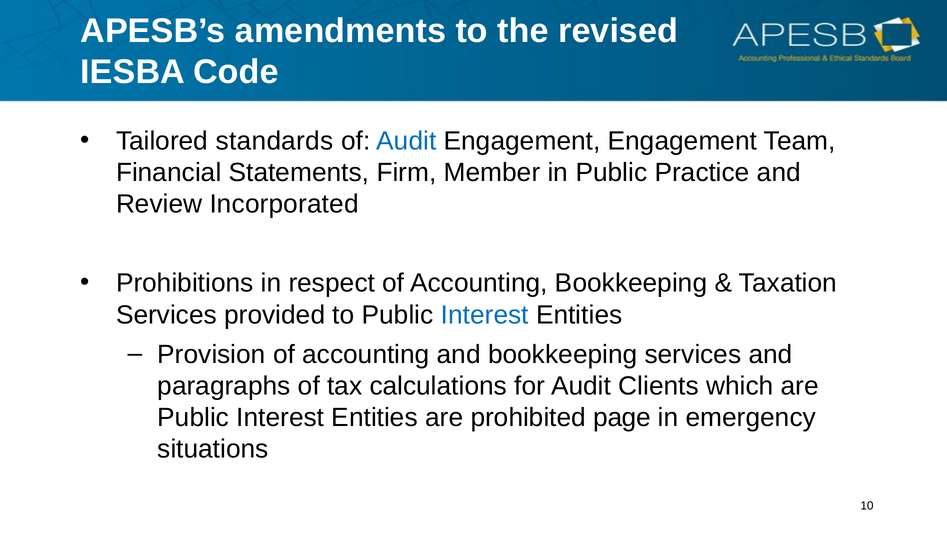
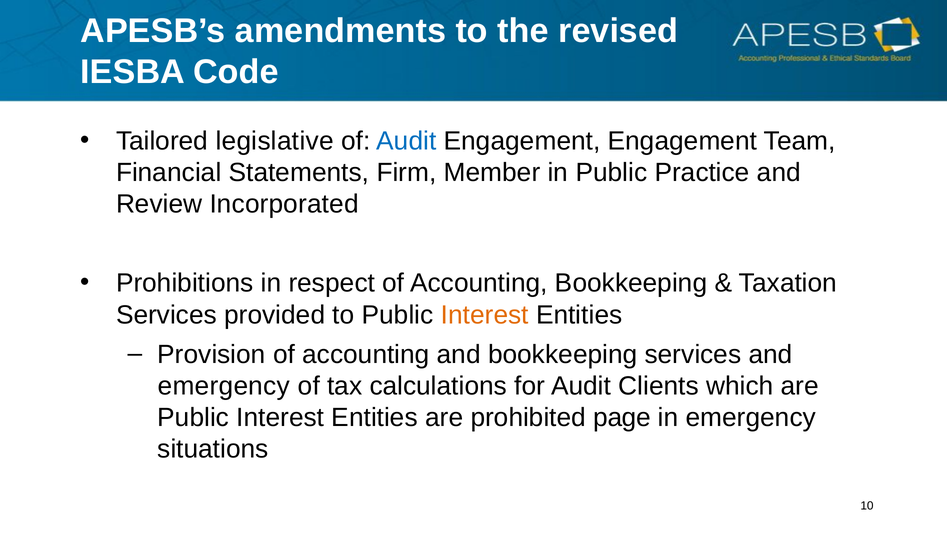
standards: standards -> legislative (275, 141)
Interest colour: blue -> orange (485, 315)
paragraphs: paragraphs -> emergency (224, 386)
